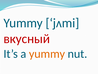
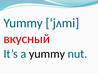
yummy colour: orange -> black (47, 53)
